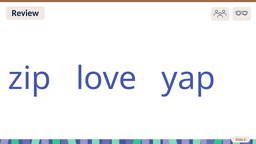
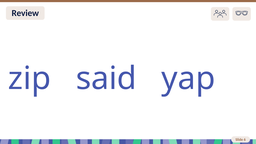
love: love -> said (106, 79)
